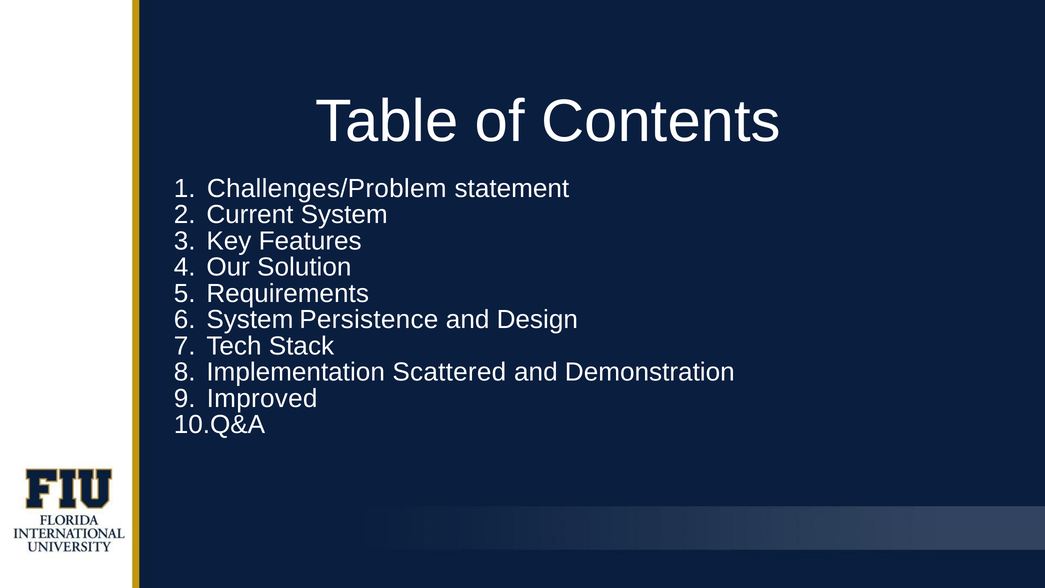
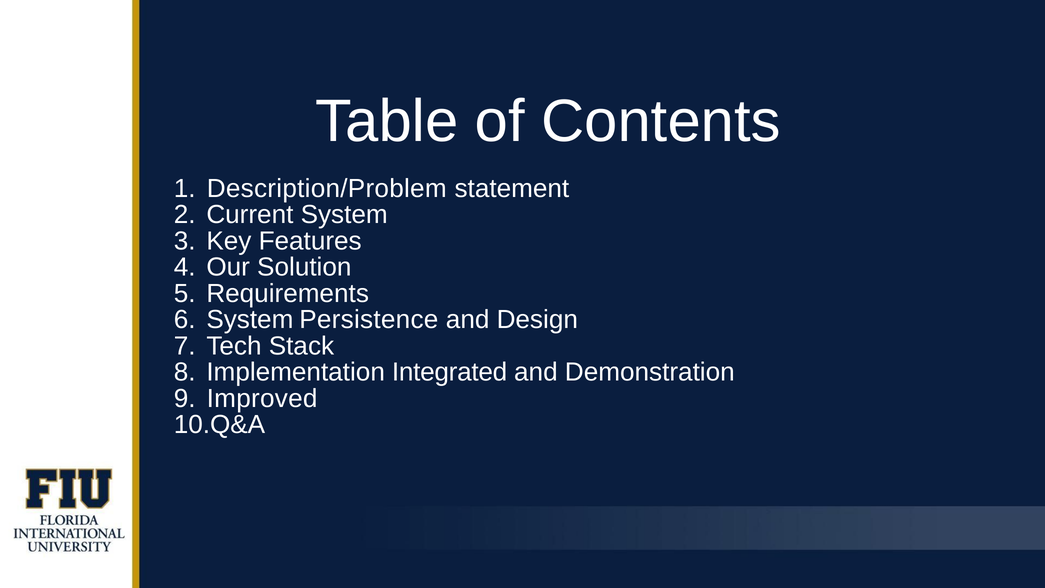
Challenges/Problem: Challenges/Problem -> Description/Problem (327, 189)
Scattered: Scattered -> Integrated (450, 372)
